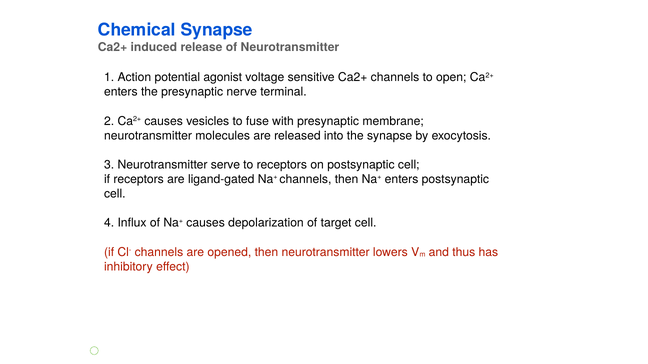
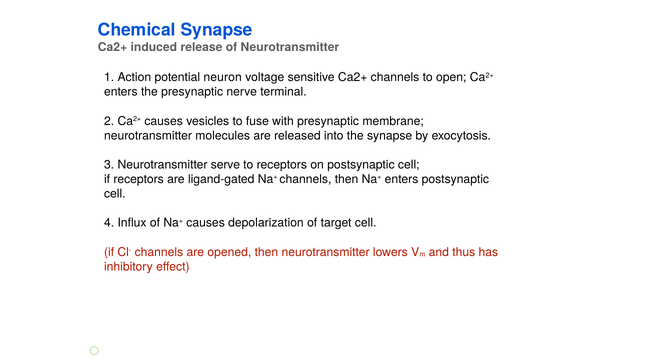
agonist: agonist -> neuron (223, 77)
